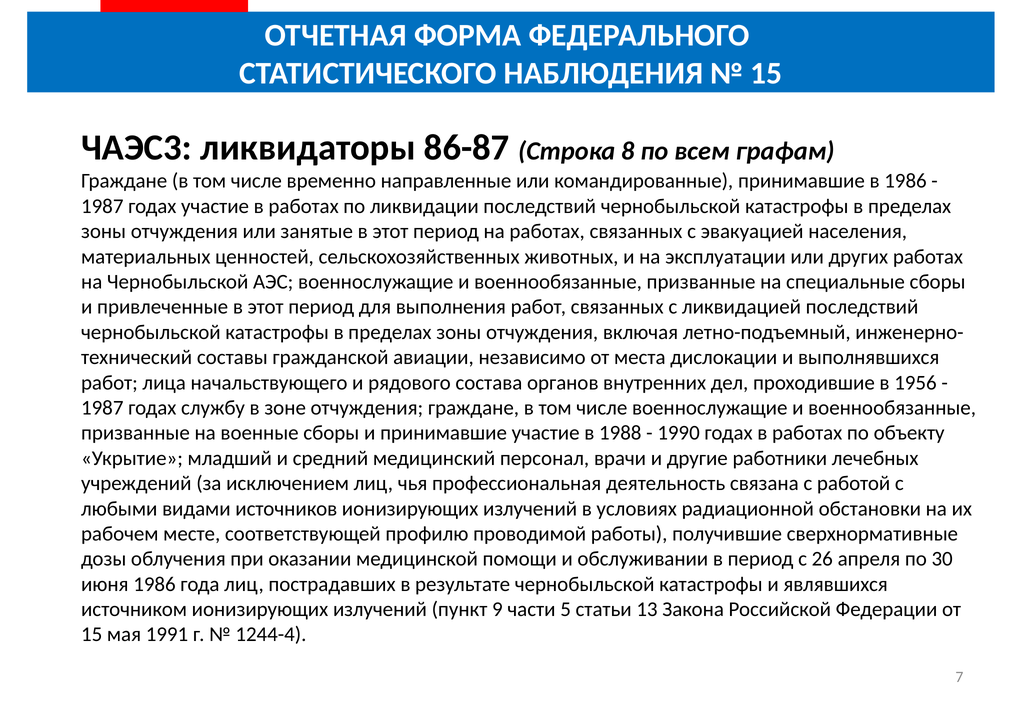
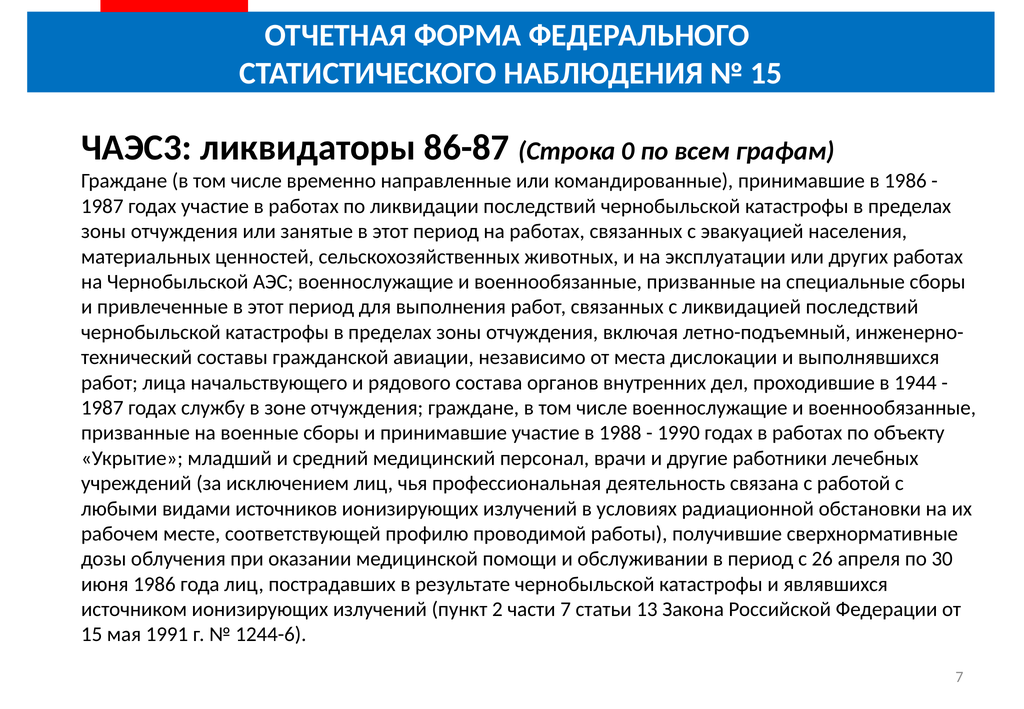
8: 8 -> 0 (628, 151)
1956: 1956 -> 1944 (915, 383)
9: 9 -> 2 (497, 609)
части 5: 5 -> 7 (566, 609)
1244-4: 1244-4 -> 1244-6 (271, 634)
